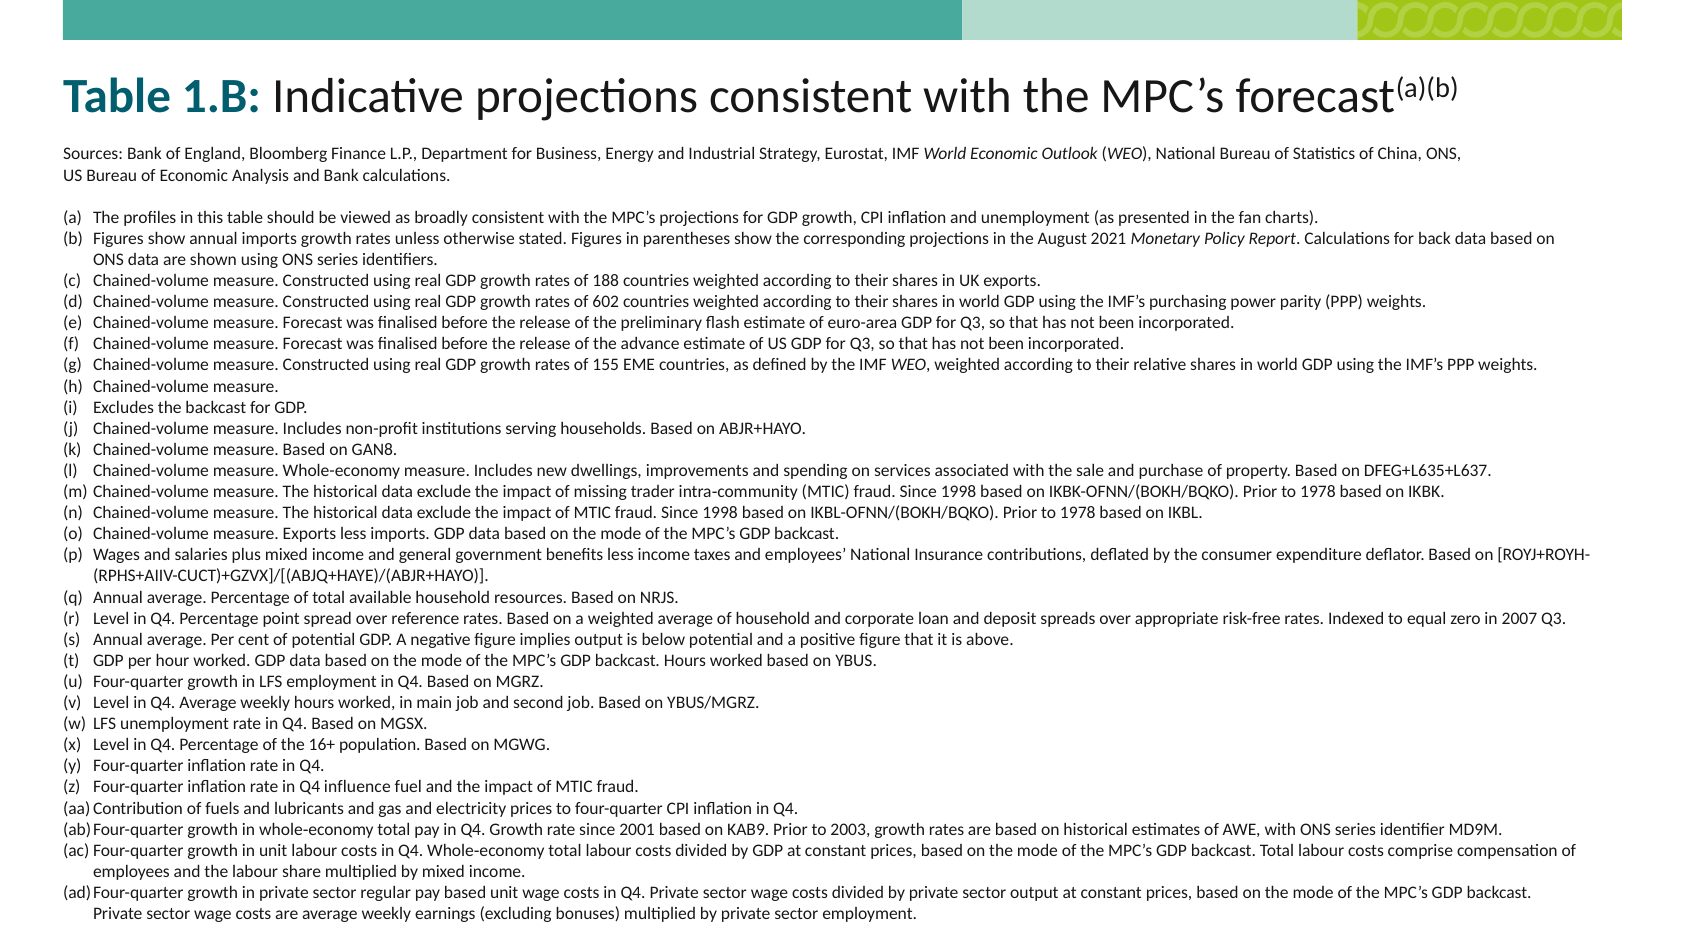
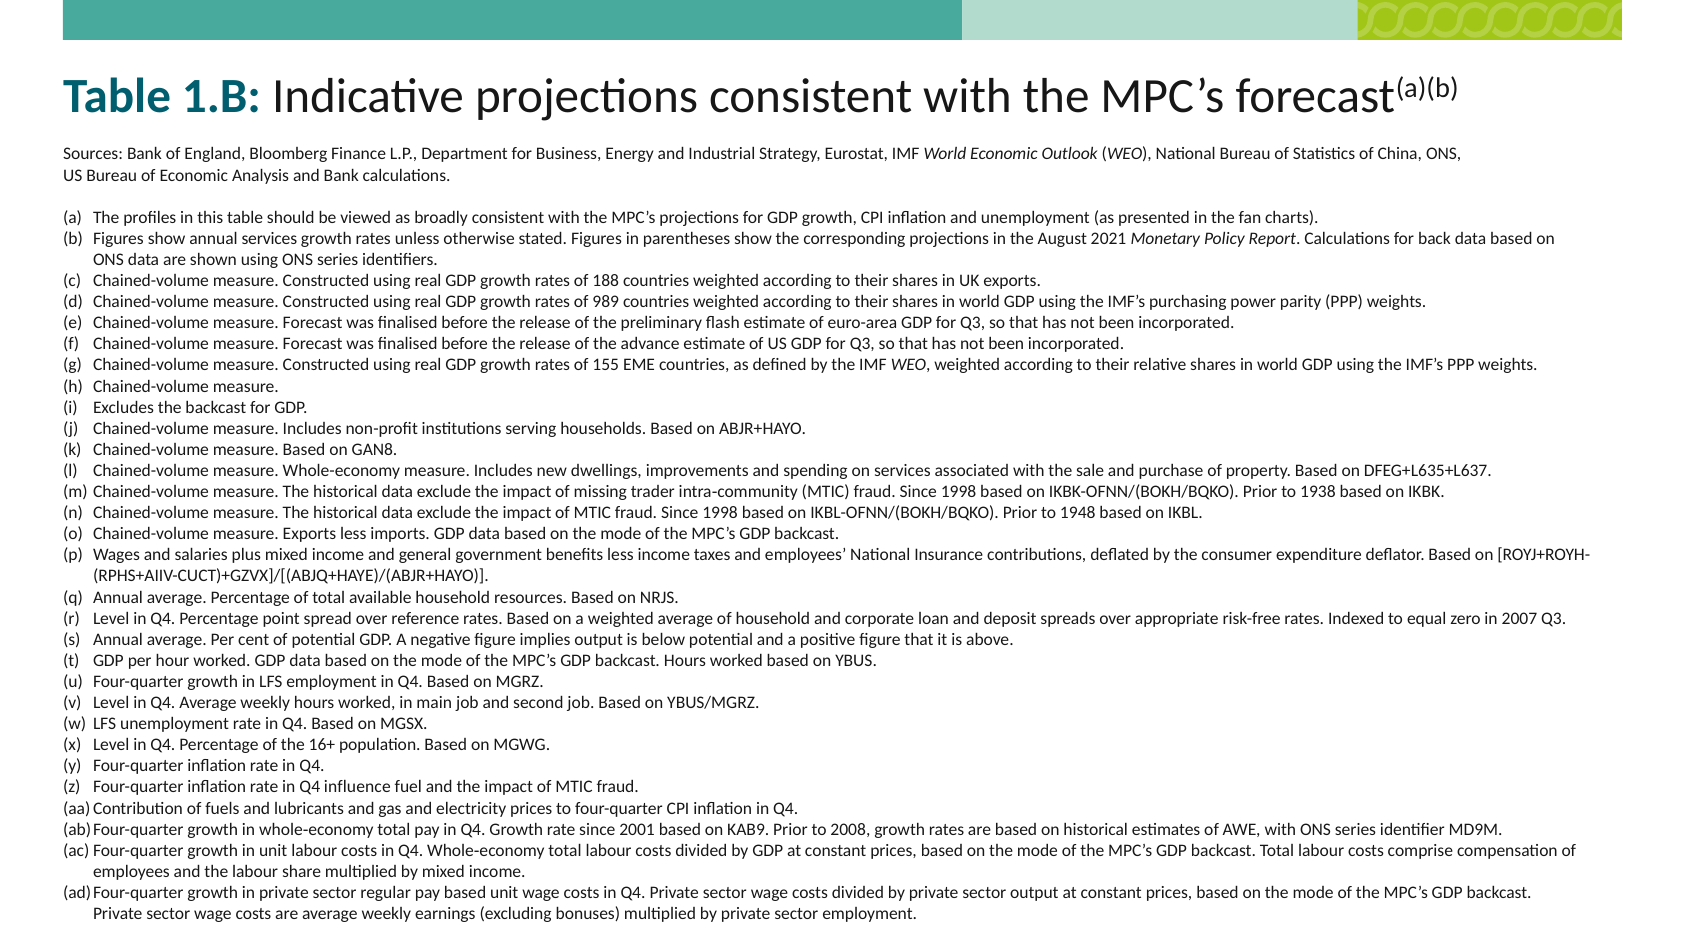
annual imports: imports -> services (269, 238)
602: 602 -> 989 (606, 302)
IKBK-OFNN/(BOKH/BQKO Prior to 1978: 1978 -> 1938 (1318, 492)
IKBL-OFNN/(BOKH/BQKO Prior to 1978: 1978 -> 1948 (1078, 513)
2003: 2003 -> 2008 (850, 829)
